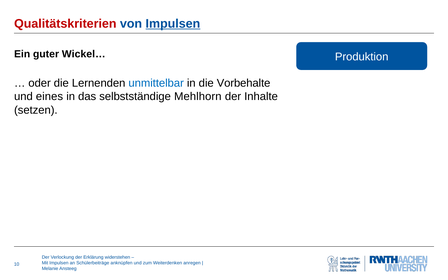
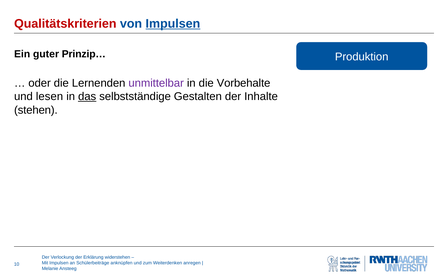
Wickel…: Wickel… -> Prinzip… (84, 54)
unmittelbar colour: blue -> purple (156, 83)
eines: eines -> lesen (49, 97)
das underline: none -> present (87, 97)
Mehlhorn: Mehlhorn -> Gestalten (198, 97)
setzen: setzen -> stehen (36, 110)
